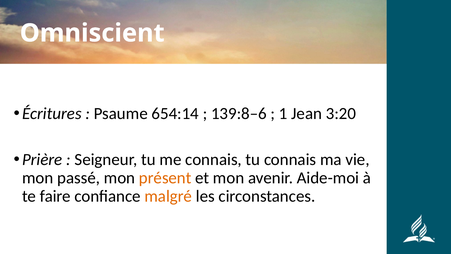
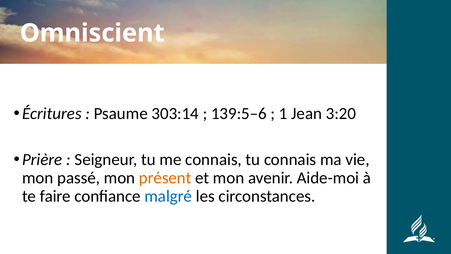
654:14: 654:14 -> 303:14 (175, 114)
139:8–6: 139:8–6 -> 139:5–6 (239, 114)
malgré colour: orange -> blue (168, 196)
